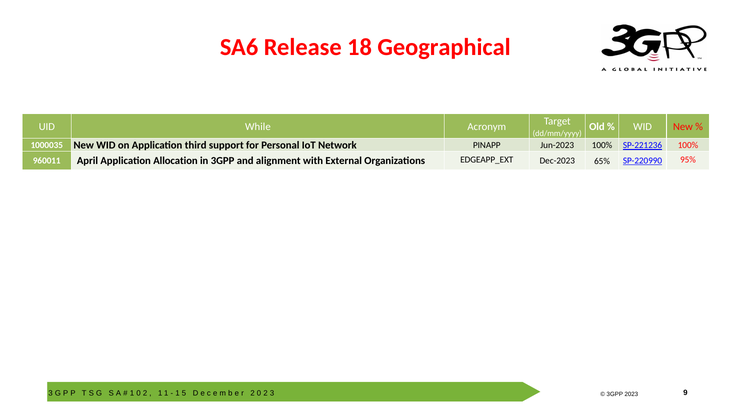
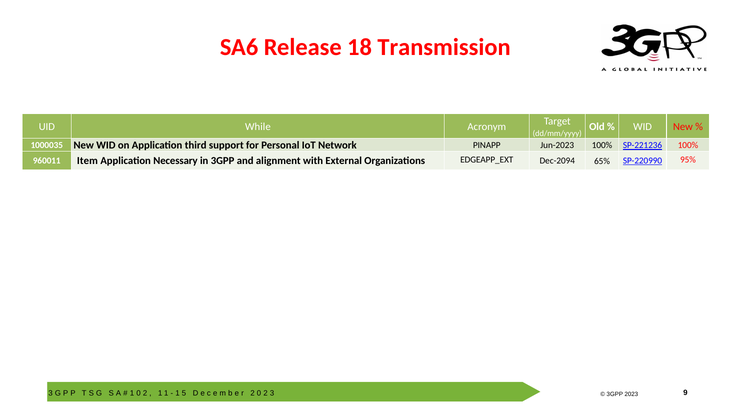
Geographical: Geographical -> Transmission (444, 47)
April: April -> Item (87, 161)
Allocation: Allocation -> Necessary (175, 161)
Dec-2023: Dec-2023 -> Dec-2094 (557, 161)
